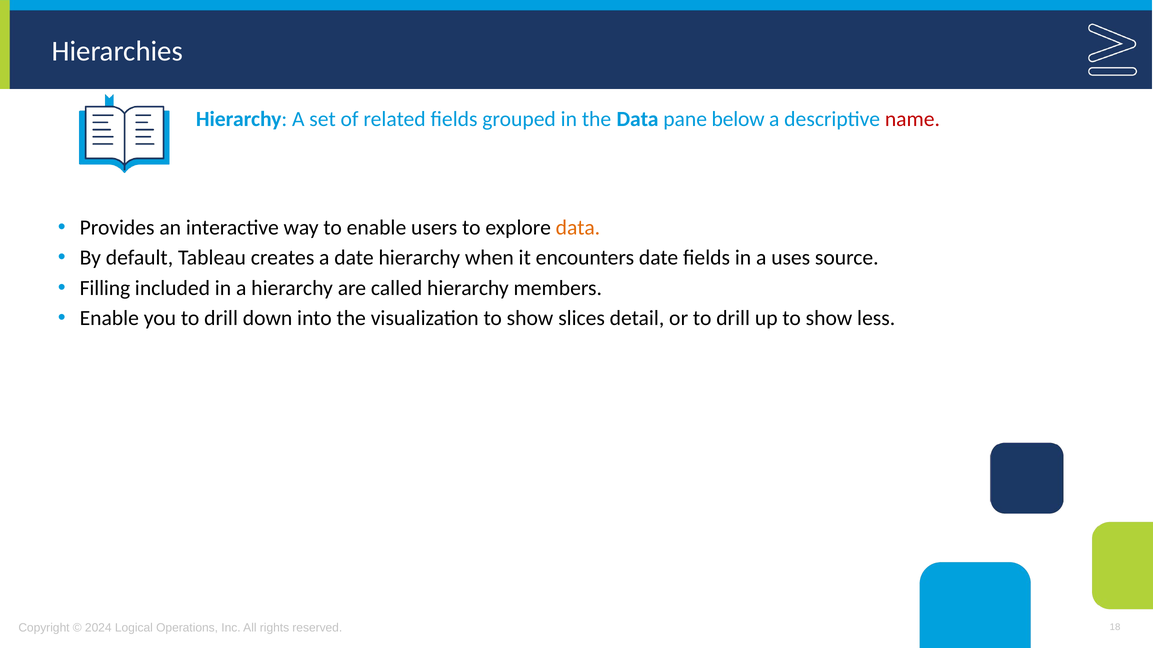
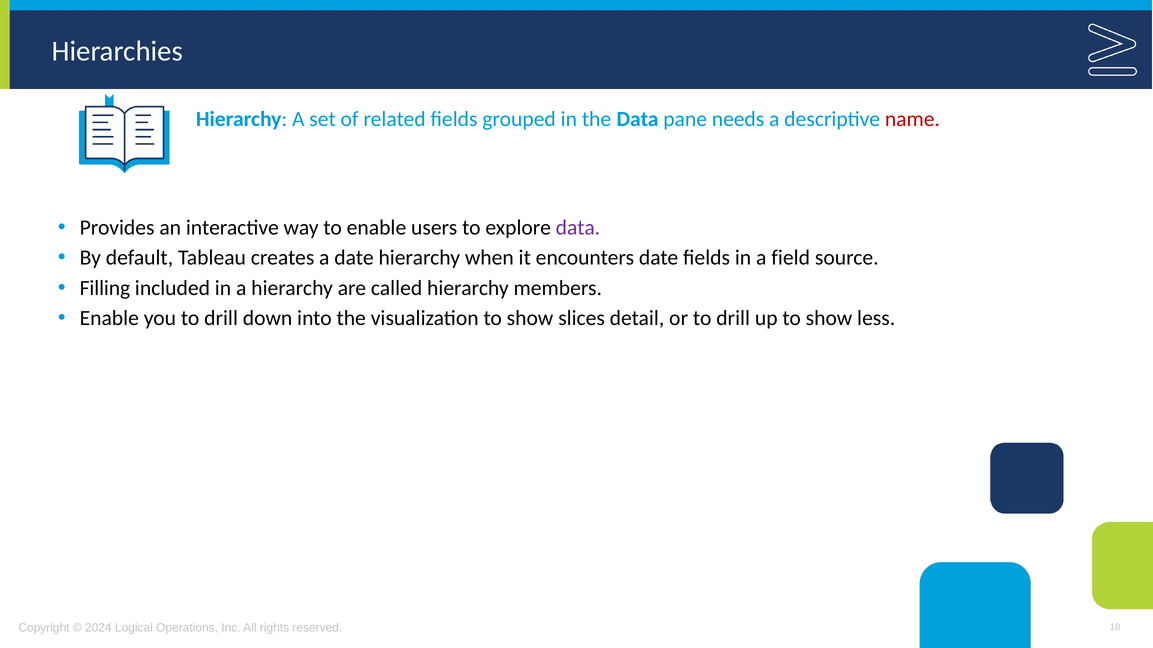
below: below -> needs (738, 119)
data colour: orange -> purple (578, 228)
uses: uses -> field (791, 258)
